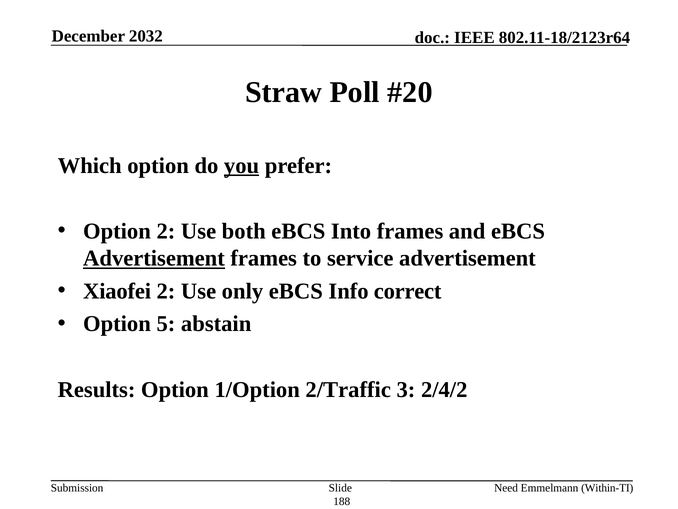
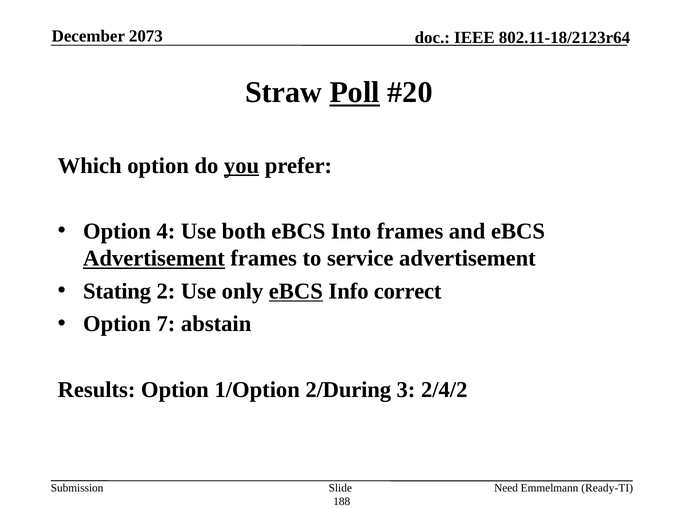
2032: 2032 -> 2073 (146, 36)
Poll underline: none -> present (355, 92)
Option 2: 2 -> 4 (166, 231)
Xiaofei: Xiaofei -> Stating (117, 291)
eBCS underline: none -> present (296, 291)
5: 5 -> 7 (166, 324)
2/Traffic: 2/Traffic -> 2/During (348, 389)
Within-TI: Within-TI -> Ready-TI (607, 488)
